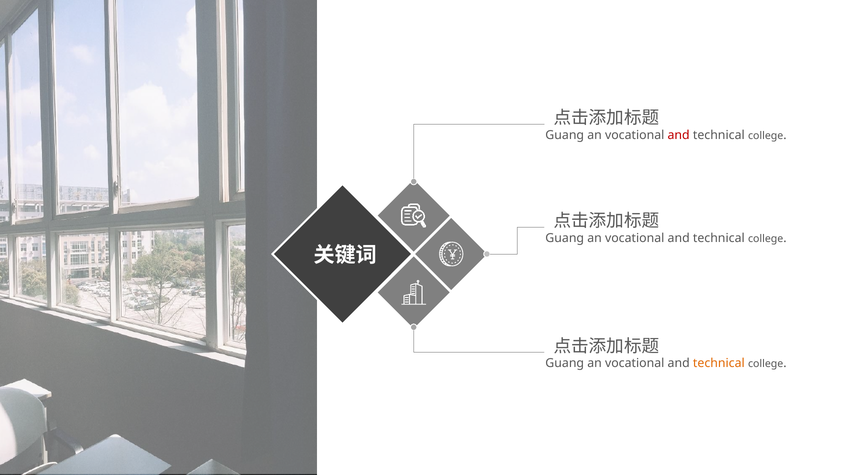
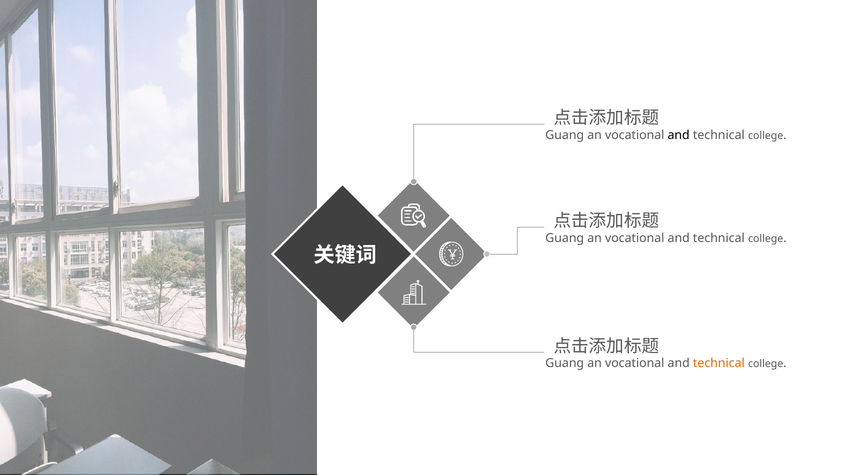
and colour: red -> black (679, 135)
